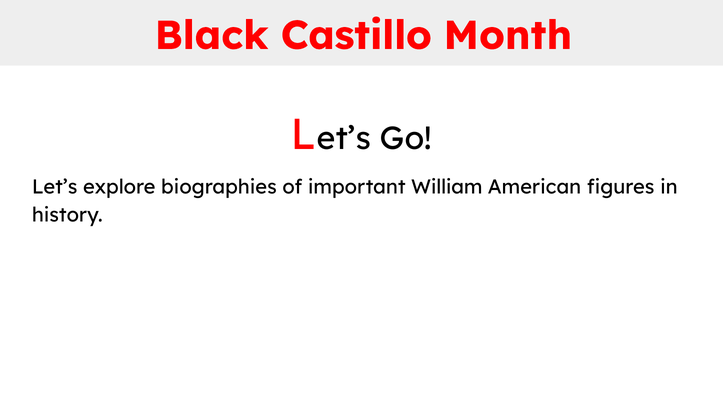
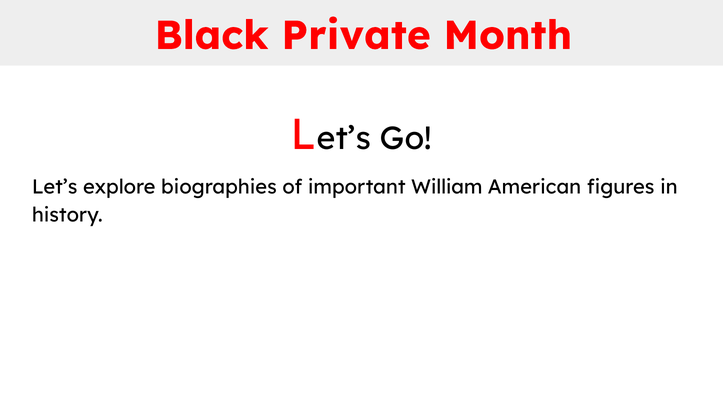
Castillo: Castillo -> Private (356, 36)
